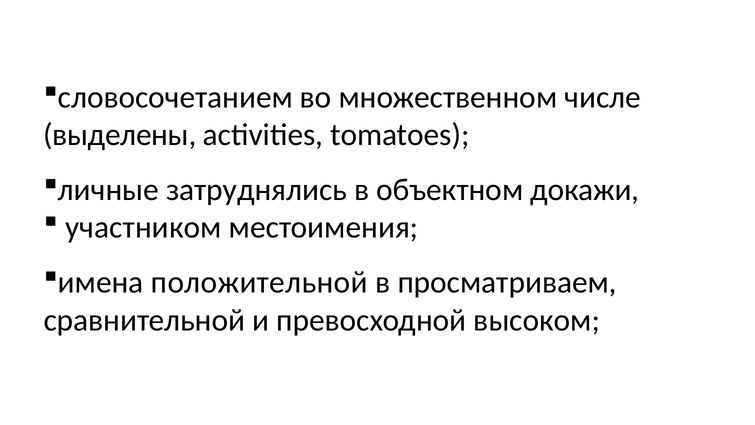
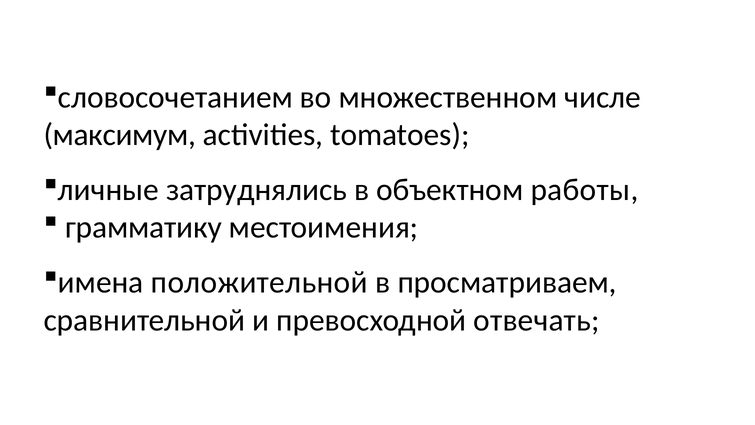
выделены: выделены -> максимум (120, 135)
докажи: докажи -> работы (584, 190)
участником: участником -> грамматику (143, 227)
высоком: высоком -> отвечать (537, 320)
